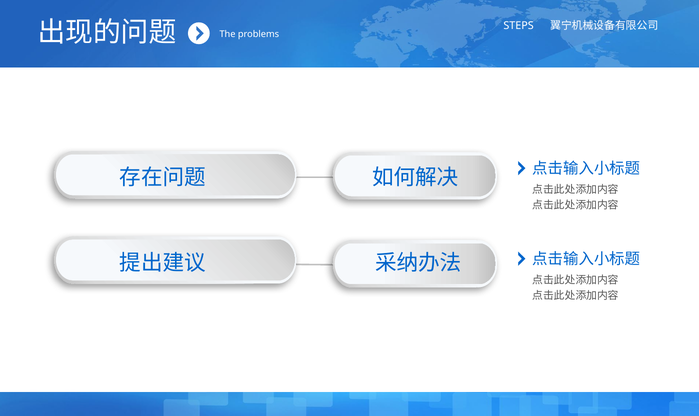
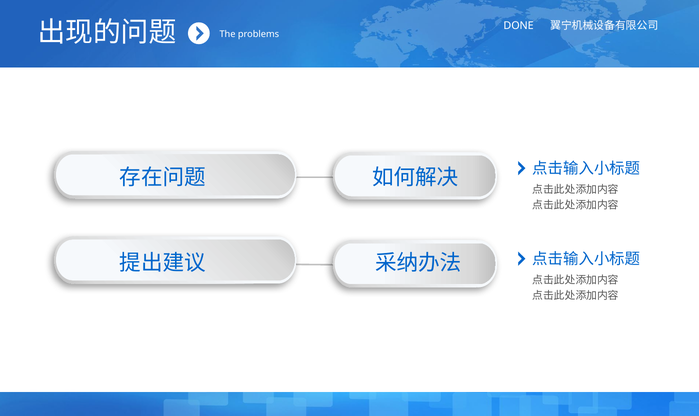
STEPS: STEPS -> DONE (519, 26)
